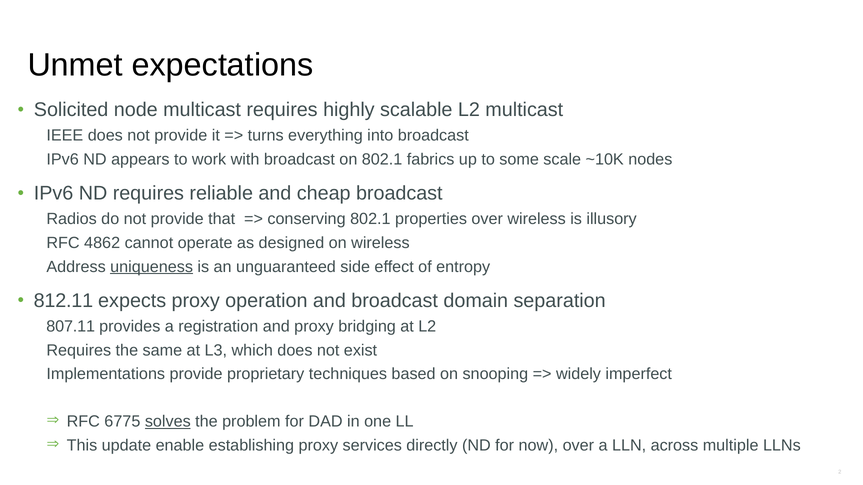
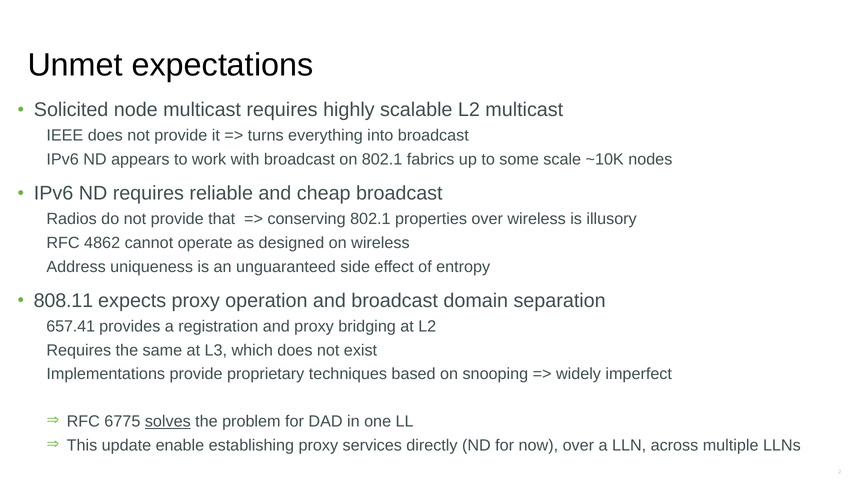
uniqueness underline: present -> none (152, 267)
812.11: 812.11 -> 808.11 (63, 301)
807.11: 807.11 -> 657.41 (71, 327)
